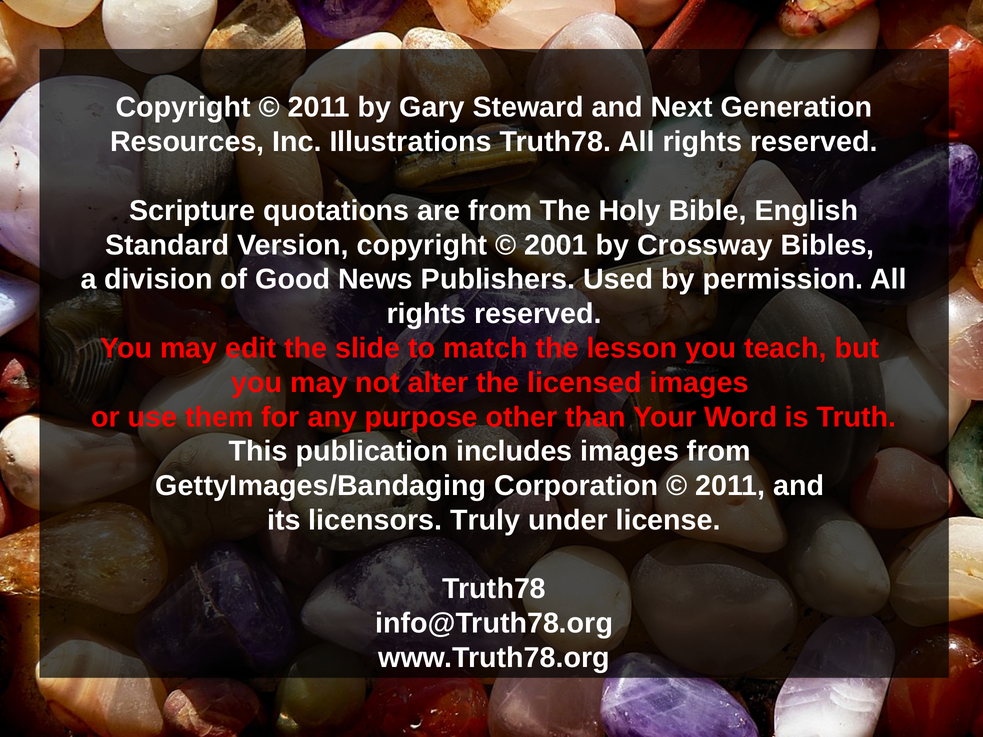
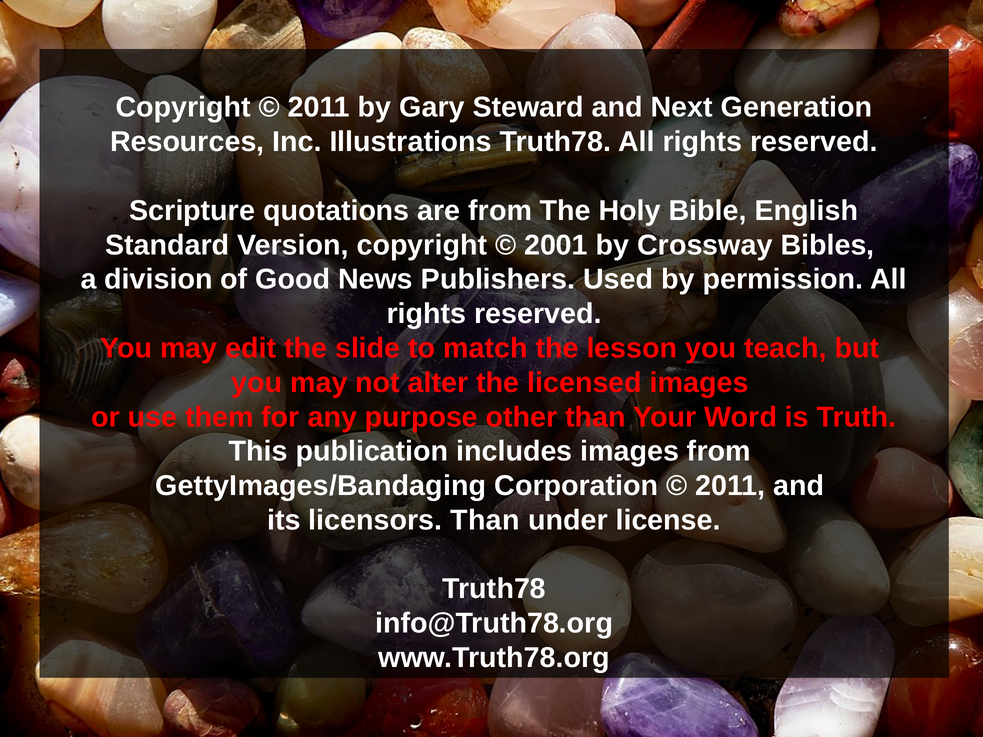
licensors Truly: Truly -> Than (485, 520)
